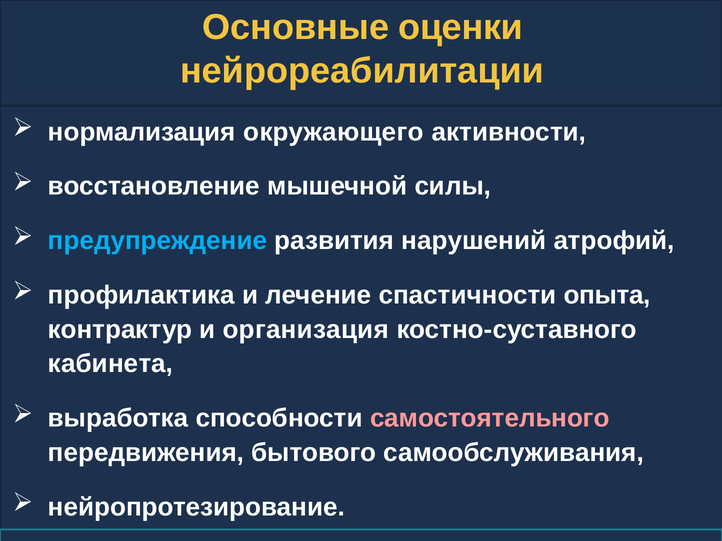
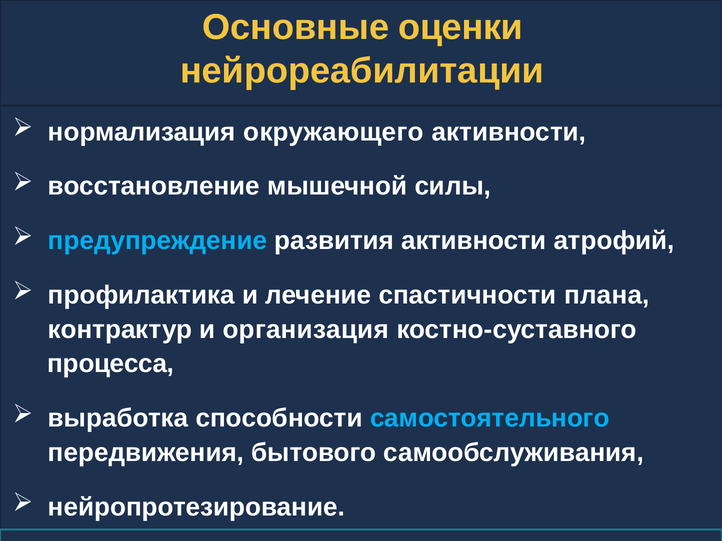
развития нарушений: нарушений -> активности (474, 241)
опыта: опыта -> плана (607, 295)
кабинета: кабинета -> процесса (111, 364)
самостоятельного colour: pink -> light blue (490, 419)
